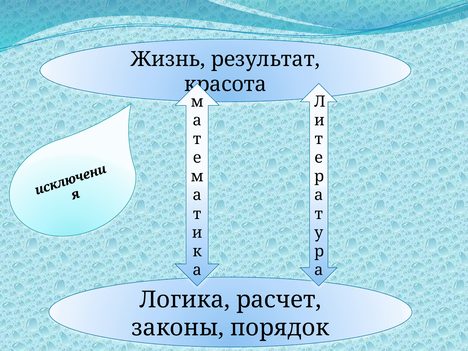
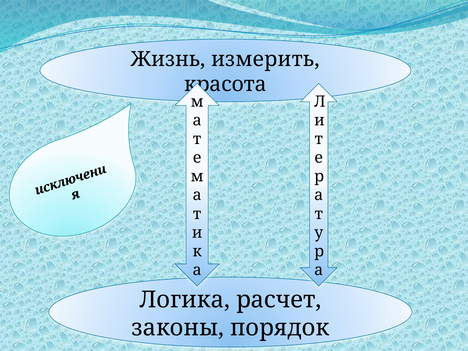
результат: результат -> измерить (265, 59)
